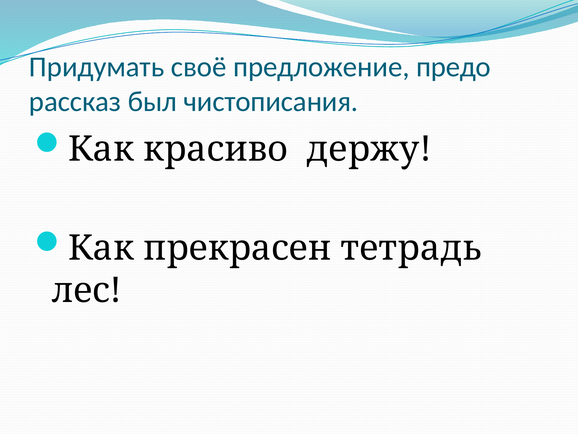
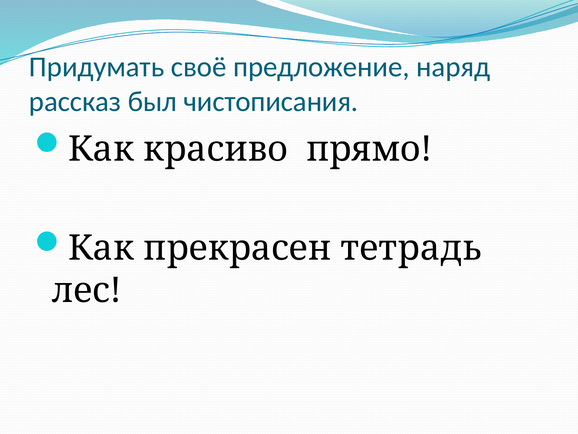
предо: предо -> наряд (453, 67)
держу: держу -> прямо (369, 149)
